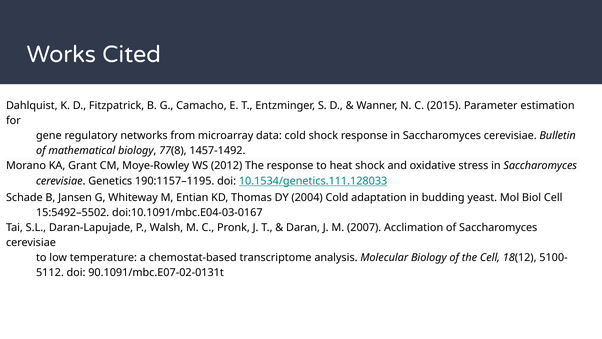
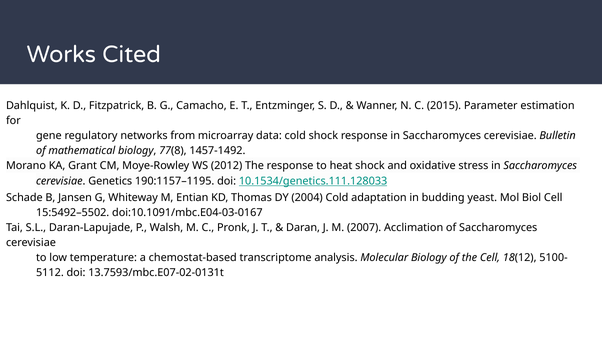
90.1091/mbc.E07-02-0131t: 90.1091/mbc.E07-02-0131t -> 13.7593/mbc.E07-02-0131t (156, 273)
